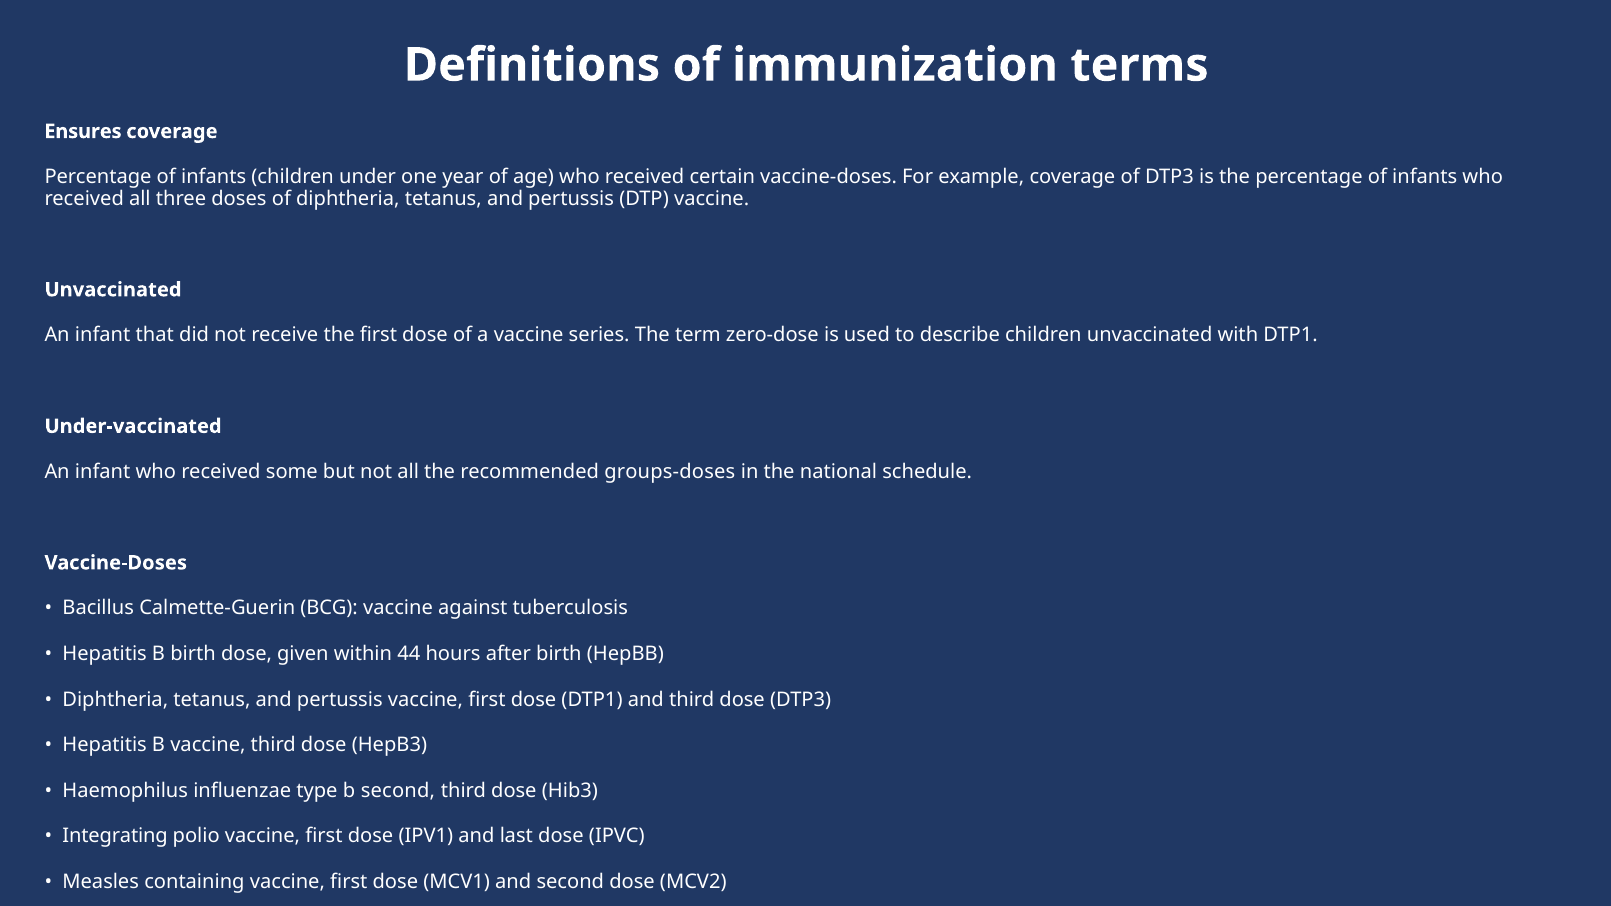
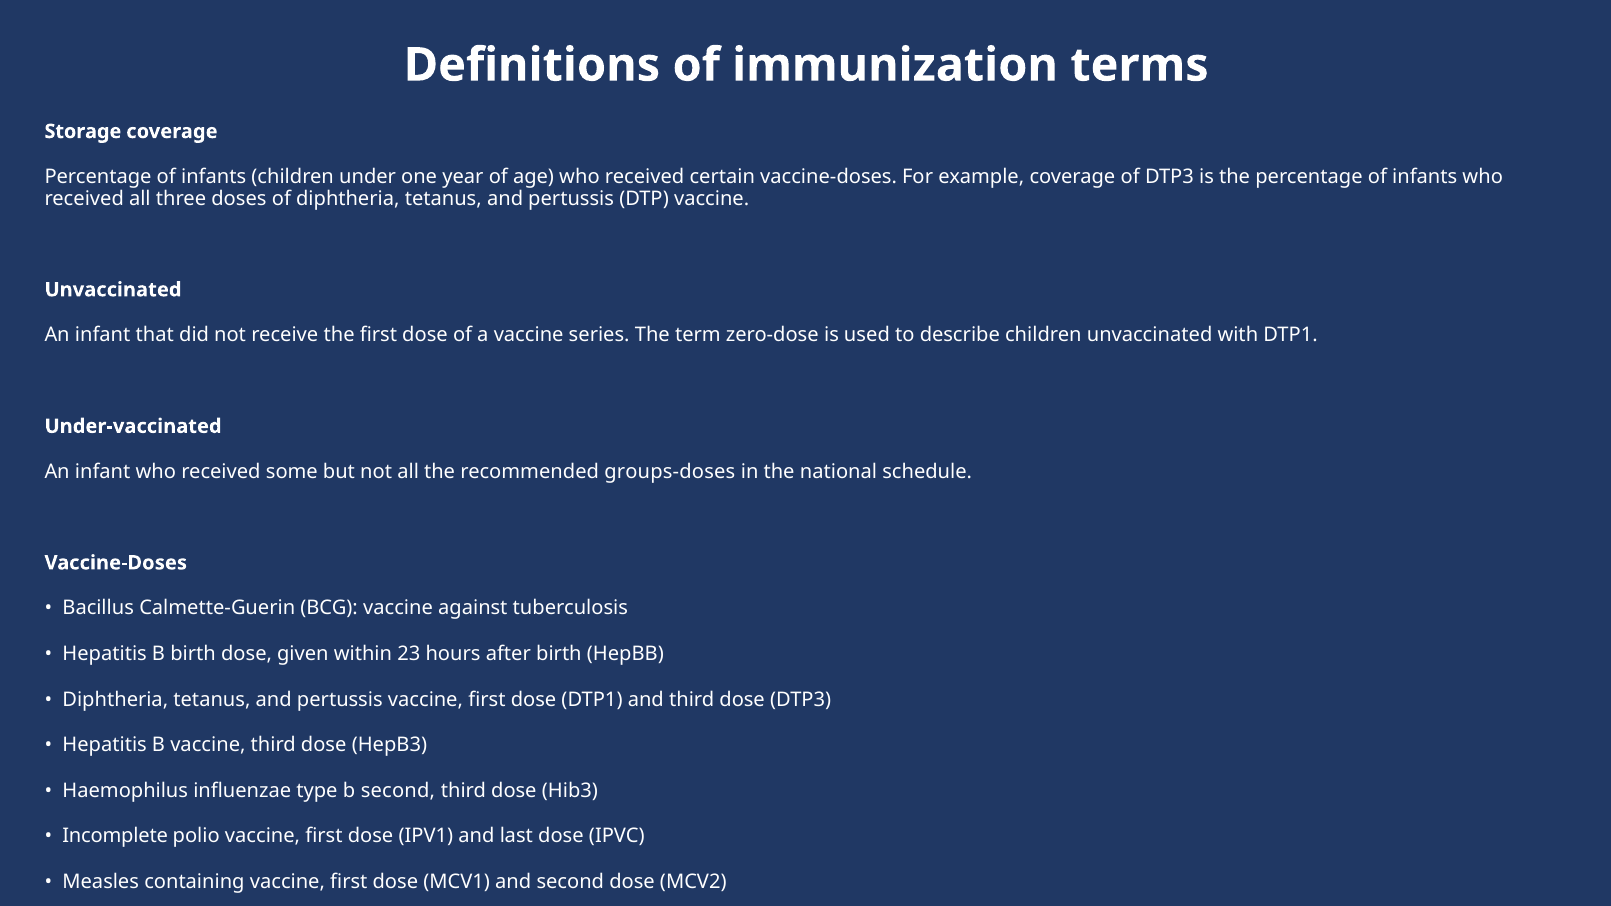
Ensures: Ensures -> Storage (83, 131)
44: 44 -> 23 (409, 654)
Integrating: Integrating -> Incomplete (115, 836)
